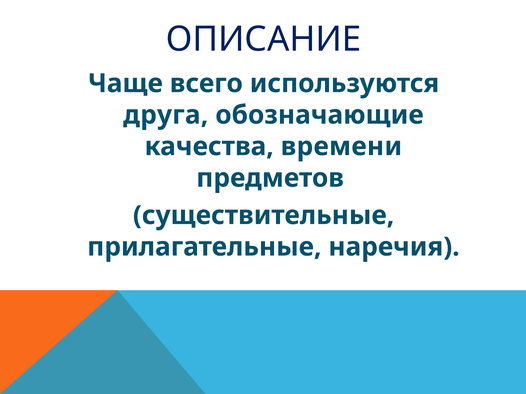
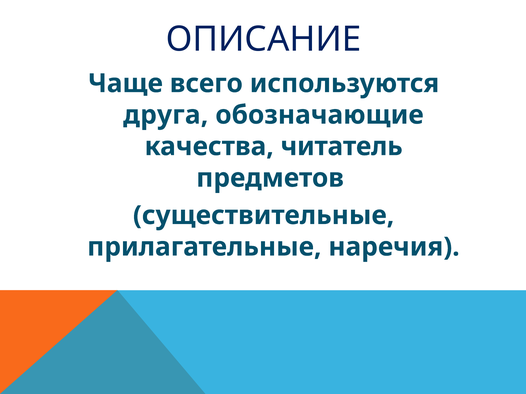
времени: времени -> читатель (342, 147)
